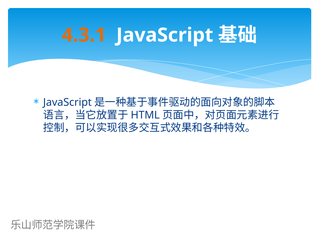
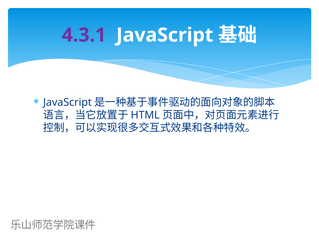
4.3.1 colour: orange -> purple (84, 35)
